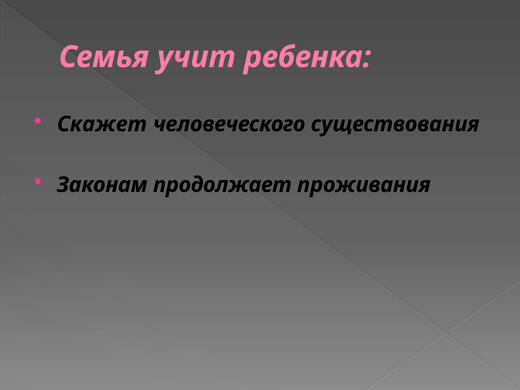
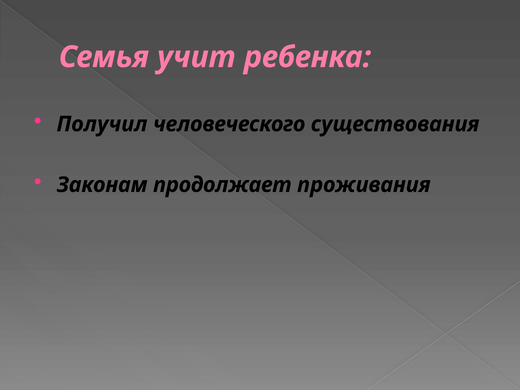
Скажет: Скажет -> Получил (102, 124)
